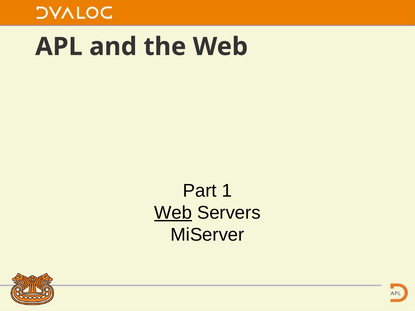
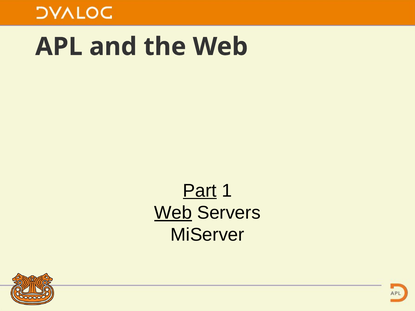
Part underline: none -> present (200, 191)
